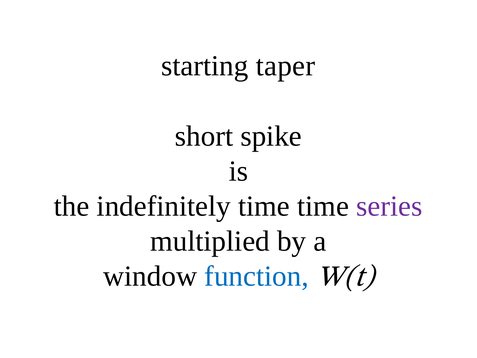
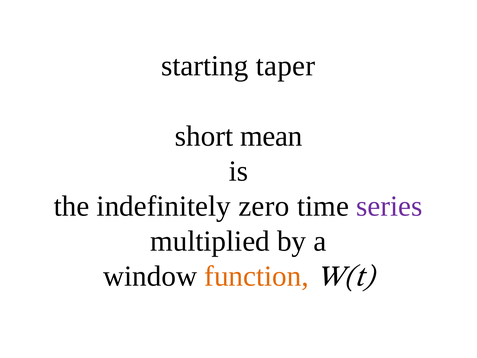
spike: spike -> mean (271, 136)
indefinitely time: time -> zero (264, 206)
function colour: blue -> orange (257, 276)
